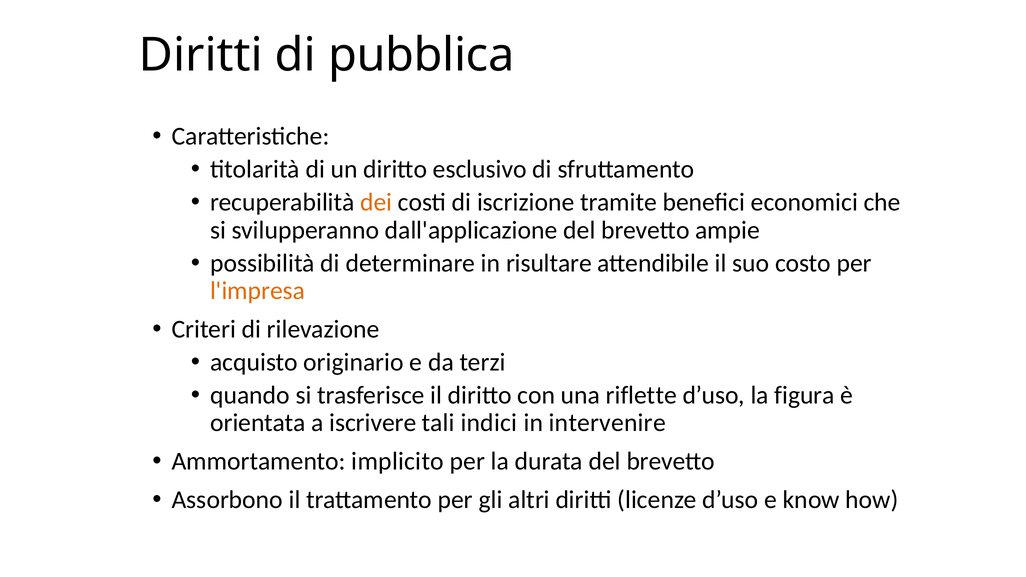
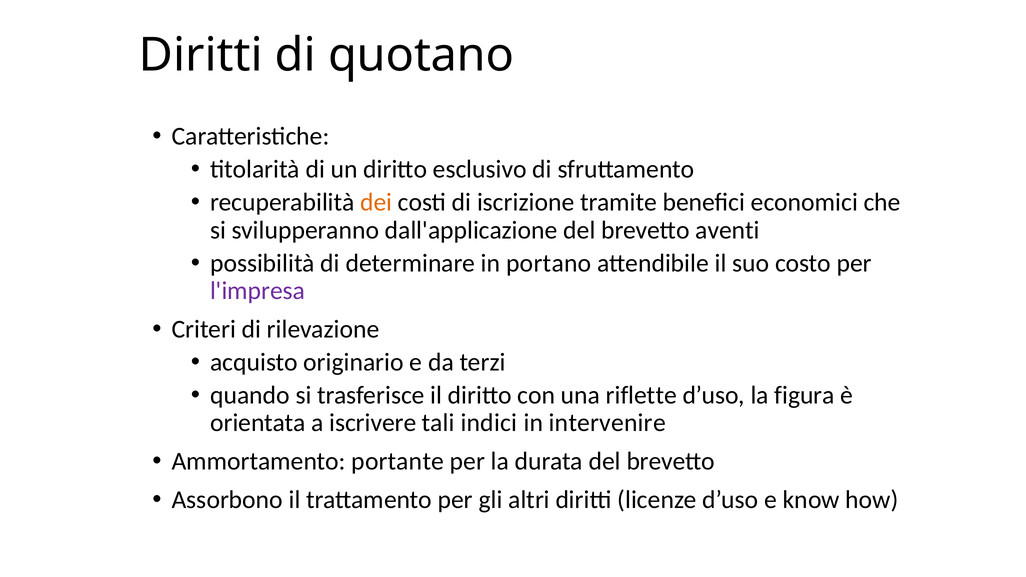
pubblica: pubblica -> quotano (421, 55)
ampie: ampie -> aventi (727, 230)
risultare: risultare -> portano (549, 263)
l'impresa colour: orange -> purple (258, 291)
implicito: implicito -> portante (398, 461)
